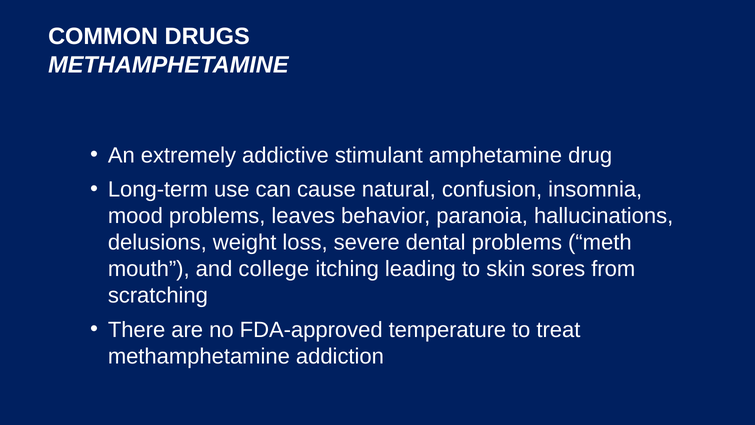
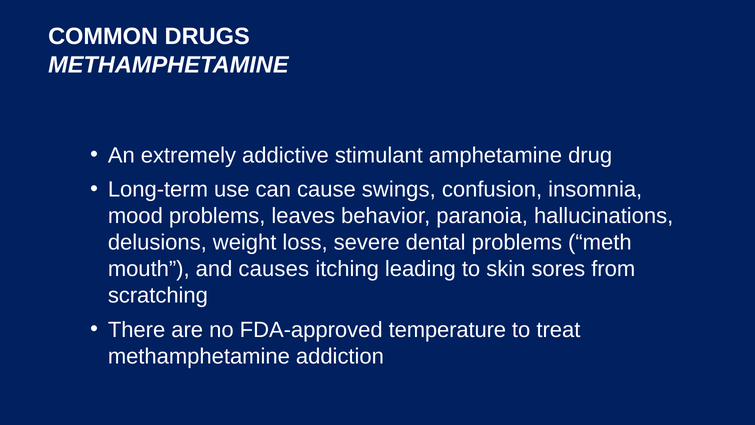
natural: natural -> swings (399, 189)
college: college -> causes (274, 269)
